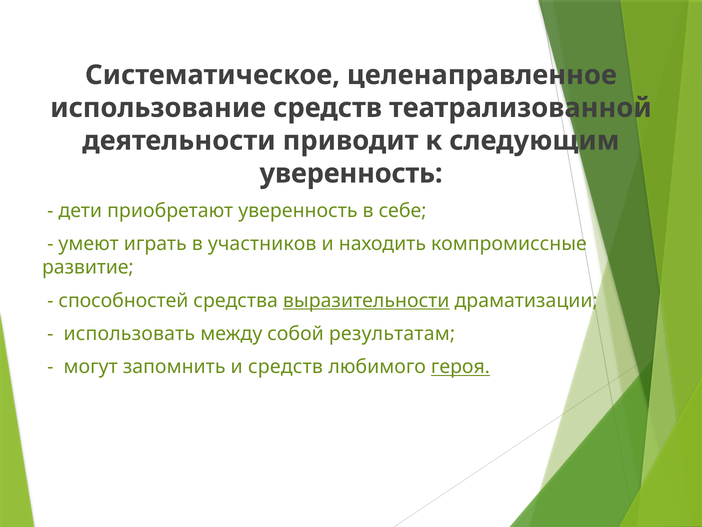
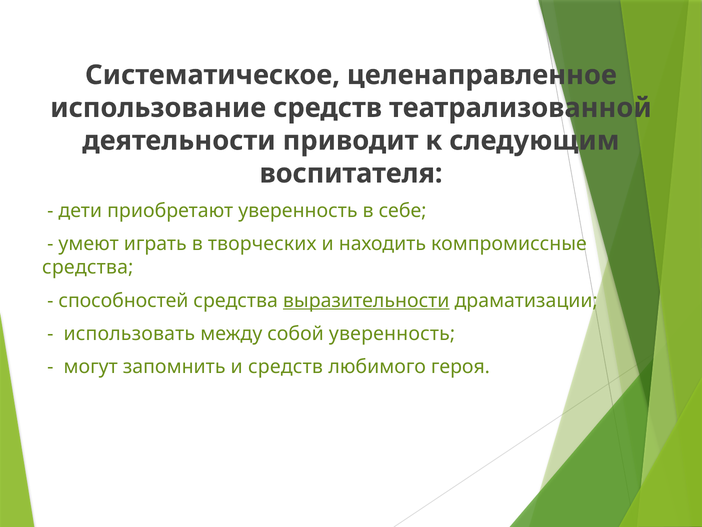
уверенность: уверенность -> воспитателя (351, 173)
участников: участников -> творческих (262, 244)
развитие: развитие -> средства (88, 267)
собой результатам: результатам -> уверенность (392, 334)
героя underline: present -> none (460, 367)
